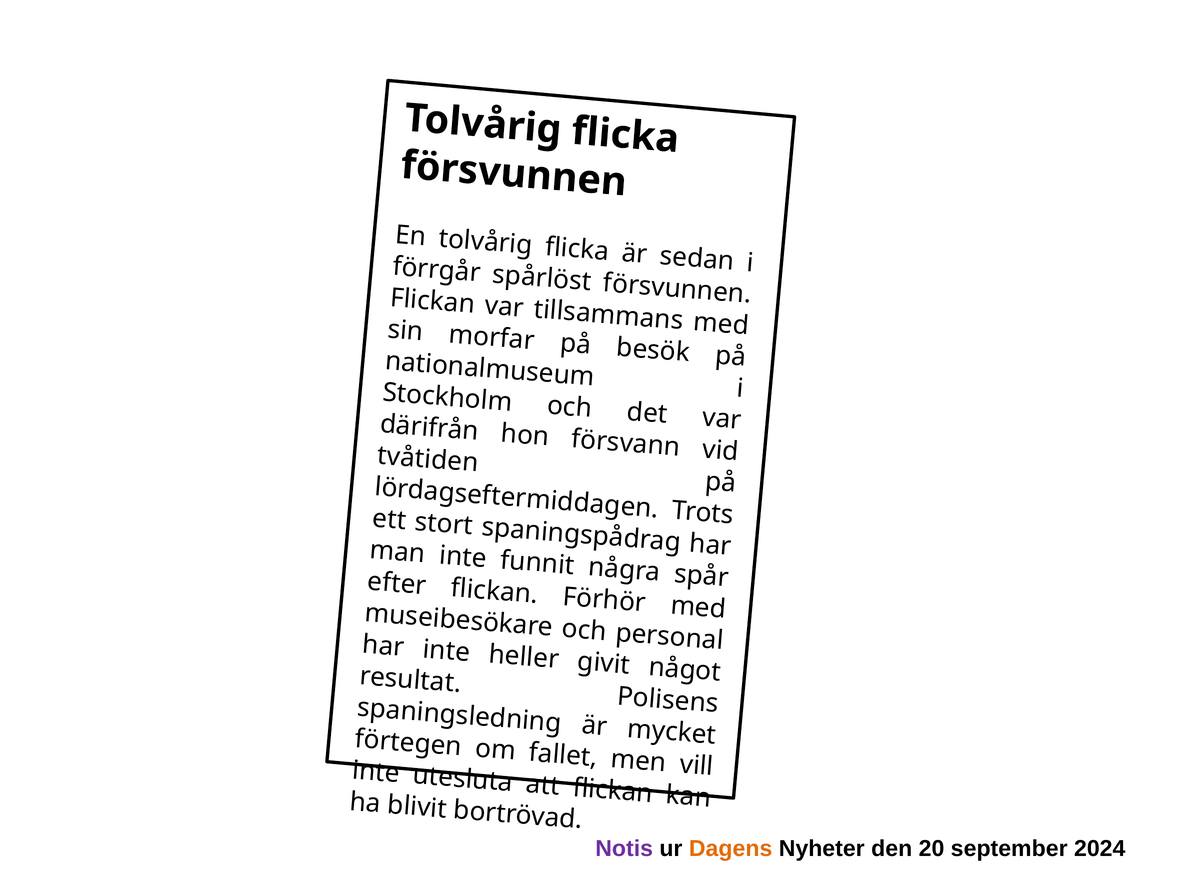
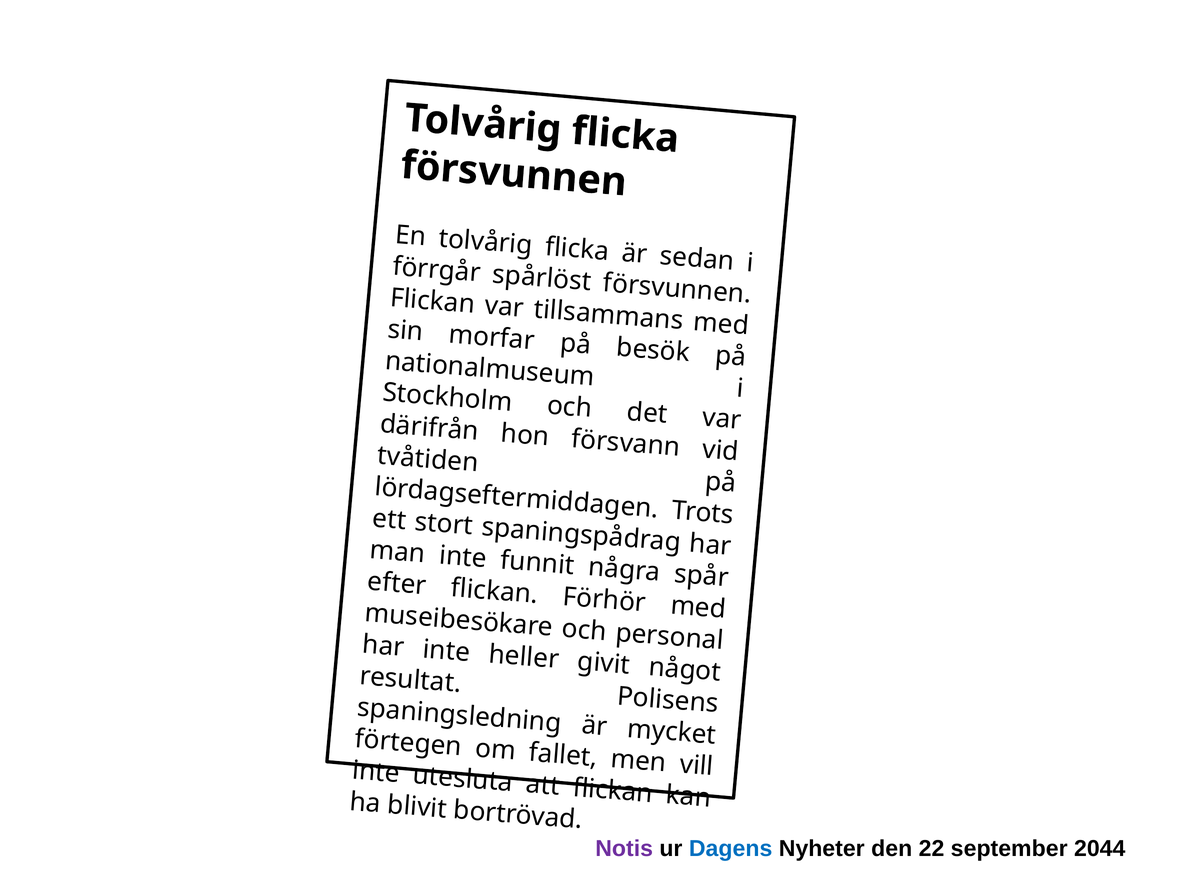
Dagens colour: orange -> blue (731, 849)
20: 20 -> 22 (932, 849)
2024: 2024 -> 2044 (1100, 849)
